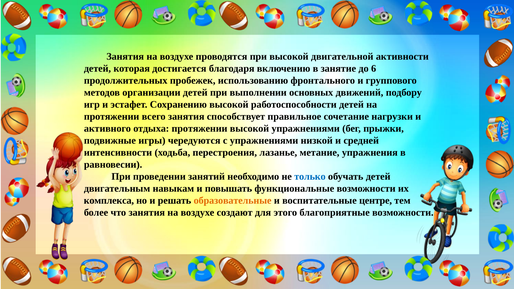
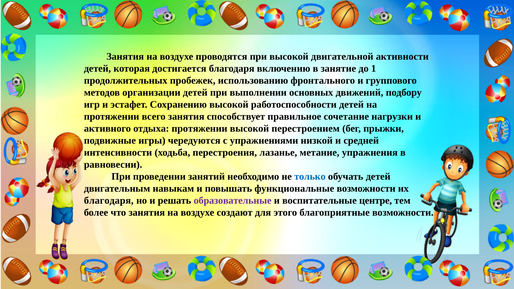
6: 6 -> 1 (374, 69)
высокой упражнениями: упражнениями -> перестроением (306, 129)
комплекса: комплекса -> благодаря (109, 201)
образовательные colour: orange -> purple (233, 201)
